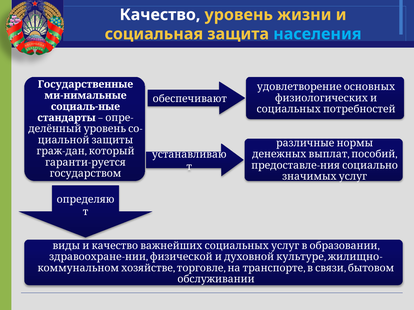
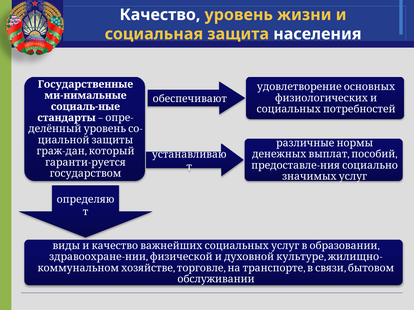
населения colour: light blue -> white (317, 34)
